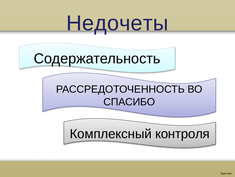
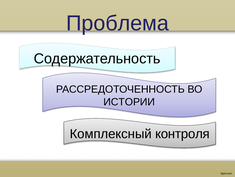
Недочеты: Недочеты -> Проблема (117, 23)
СПАСИБО: СПАСИБО -> ИСТОРИИ (129, 101)
